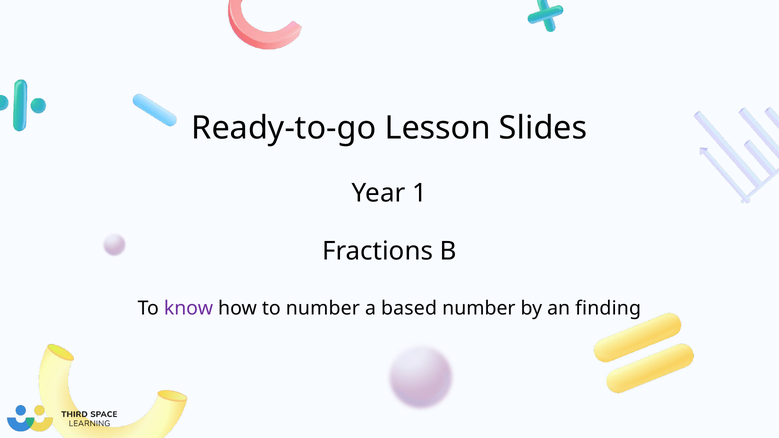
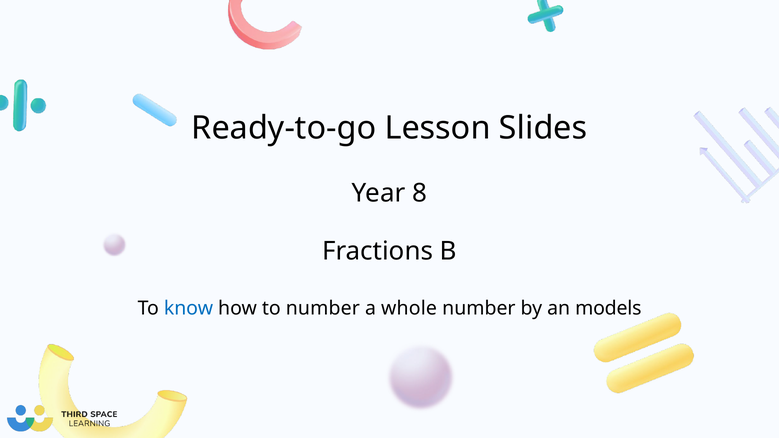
1: 1 -> 8 (419, 193)
know colour: purple -> blue (189, 308)
based: based -> whole (409, 308)
finding: finding -> models (608, 308)
